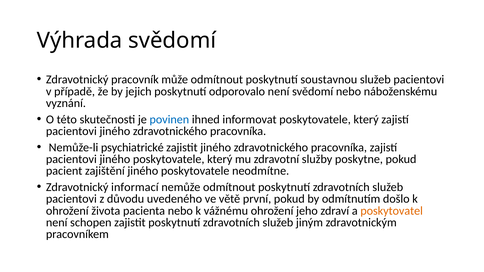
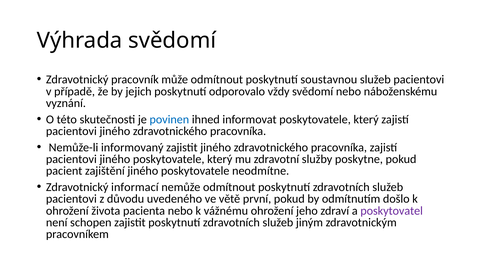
odporovalo není: není -> vždy (279, 91)
psychiatrické: psychiatrické -> informovaný (132, 148)
poskytovatel colour: orange -> purple (392, 211)
